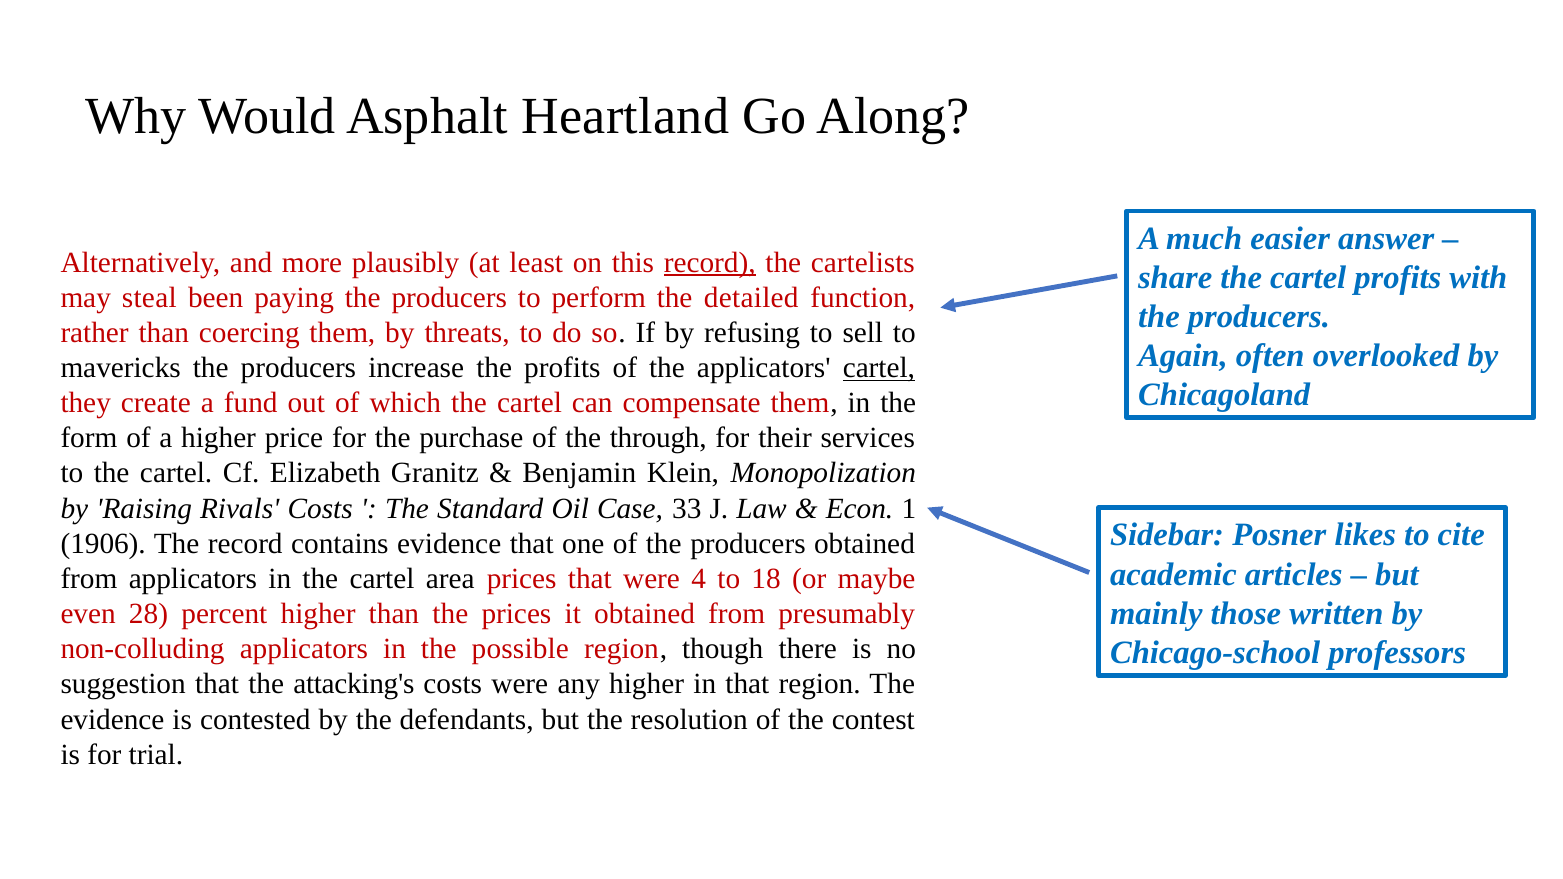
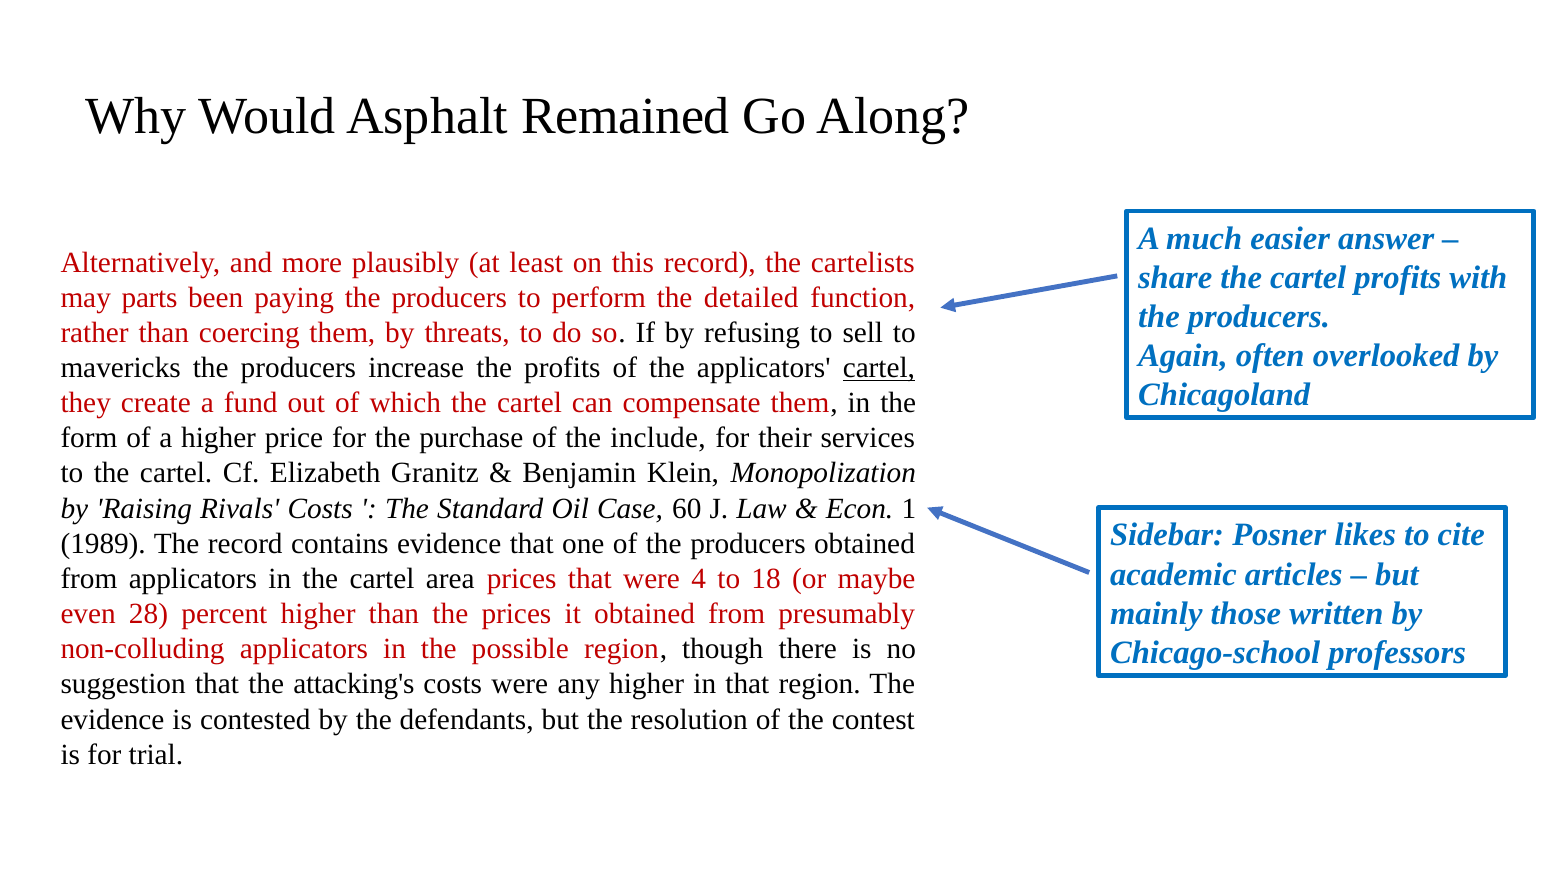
Heartland: Heartland -> Remained (626, 116)
record underline: present -> none (710, 262)
steal: steal -> parts (150, 298)
through: through -> include (658, 438)
33: 33 -> 60 (687, 509)
1906: 1906 -> 1989 (103, 544)
